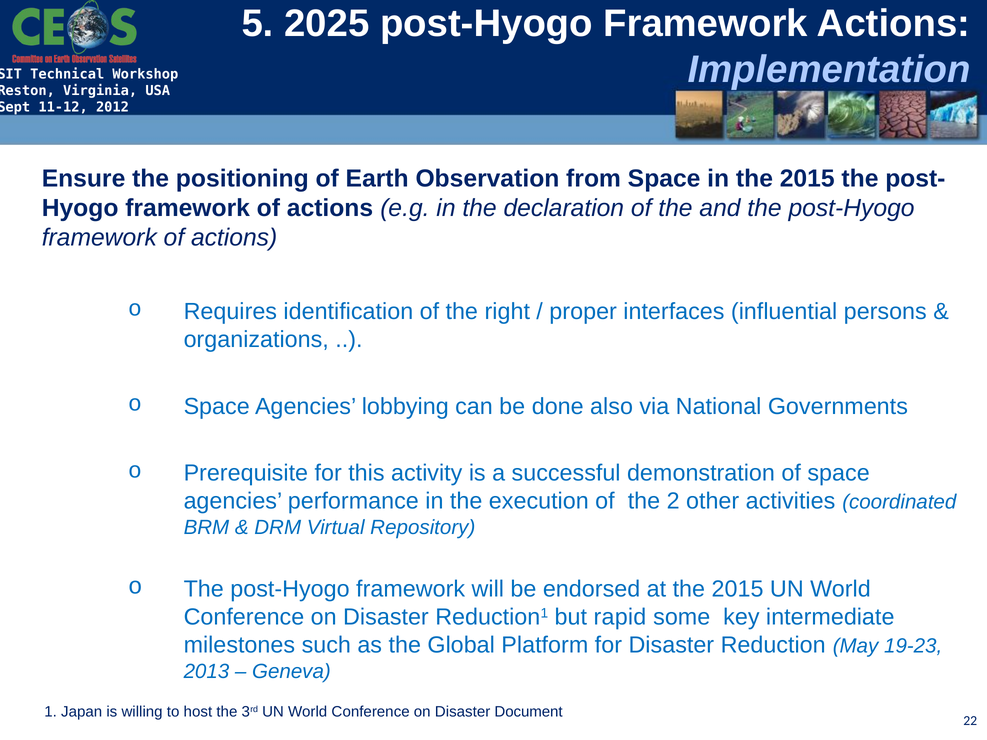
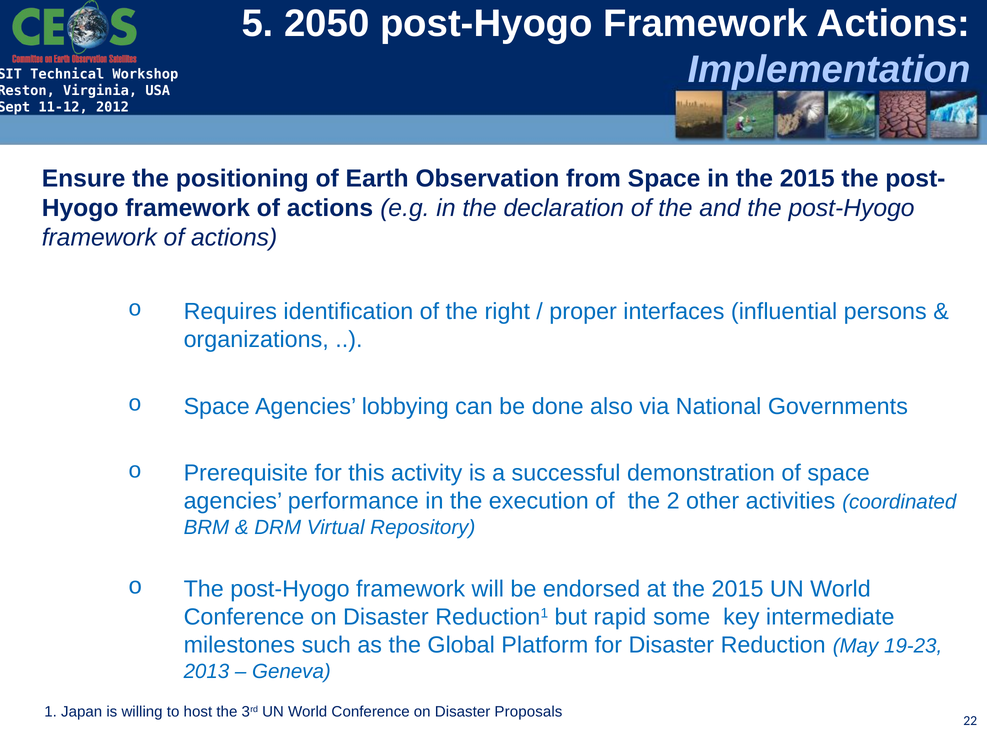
2025: 2025 -> 2050 (327, 23)
Document: Document -> Proposals (528, 712)
